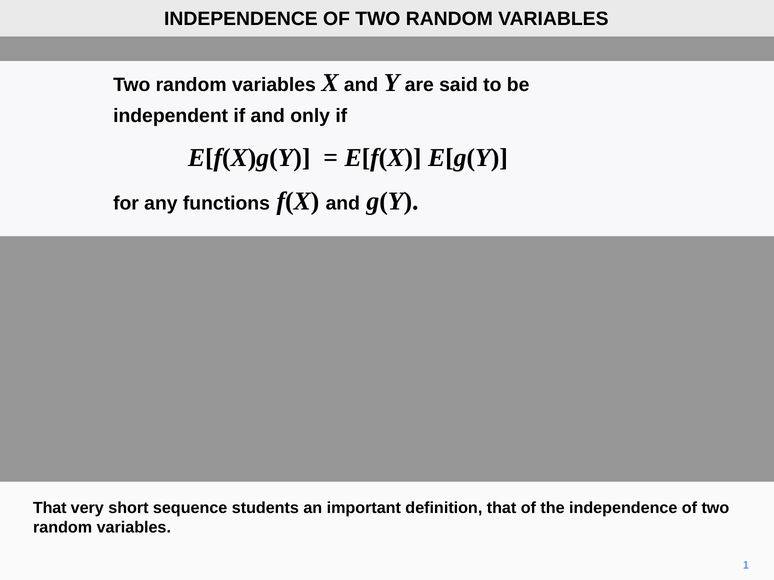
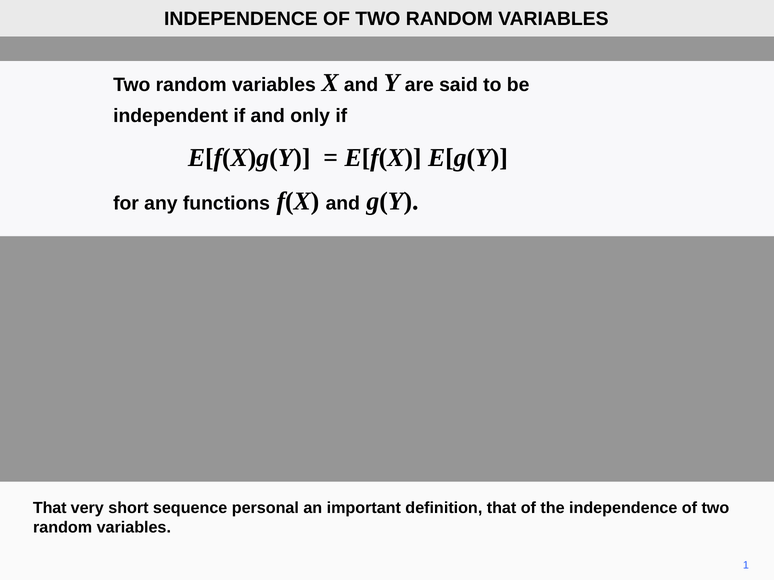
students: students -> personal (265, 509)
